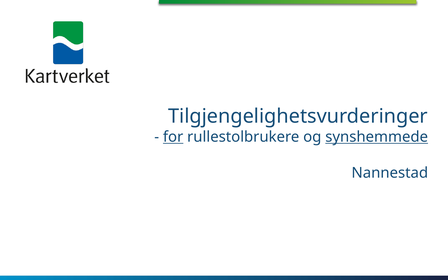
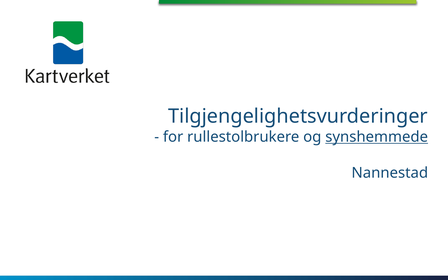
for underline: present -> none (173, 137)
